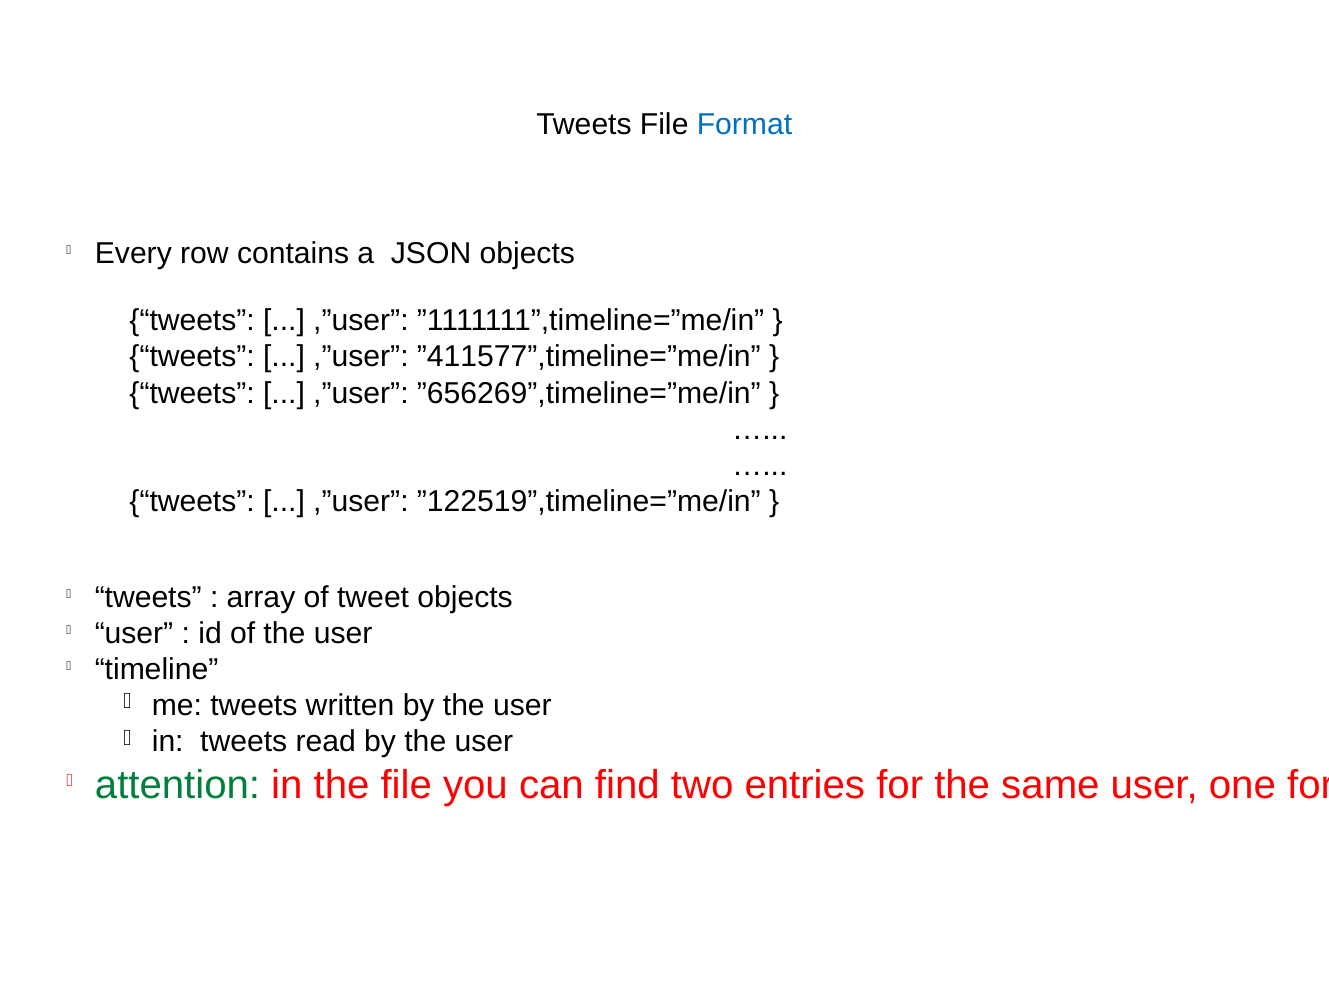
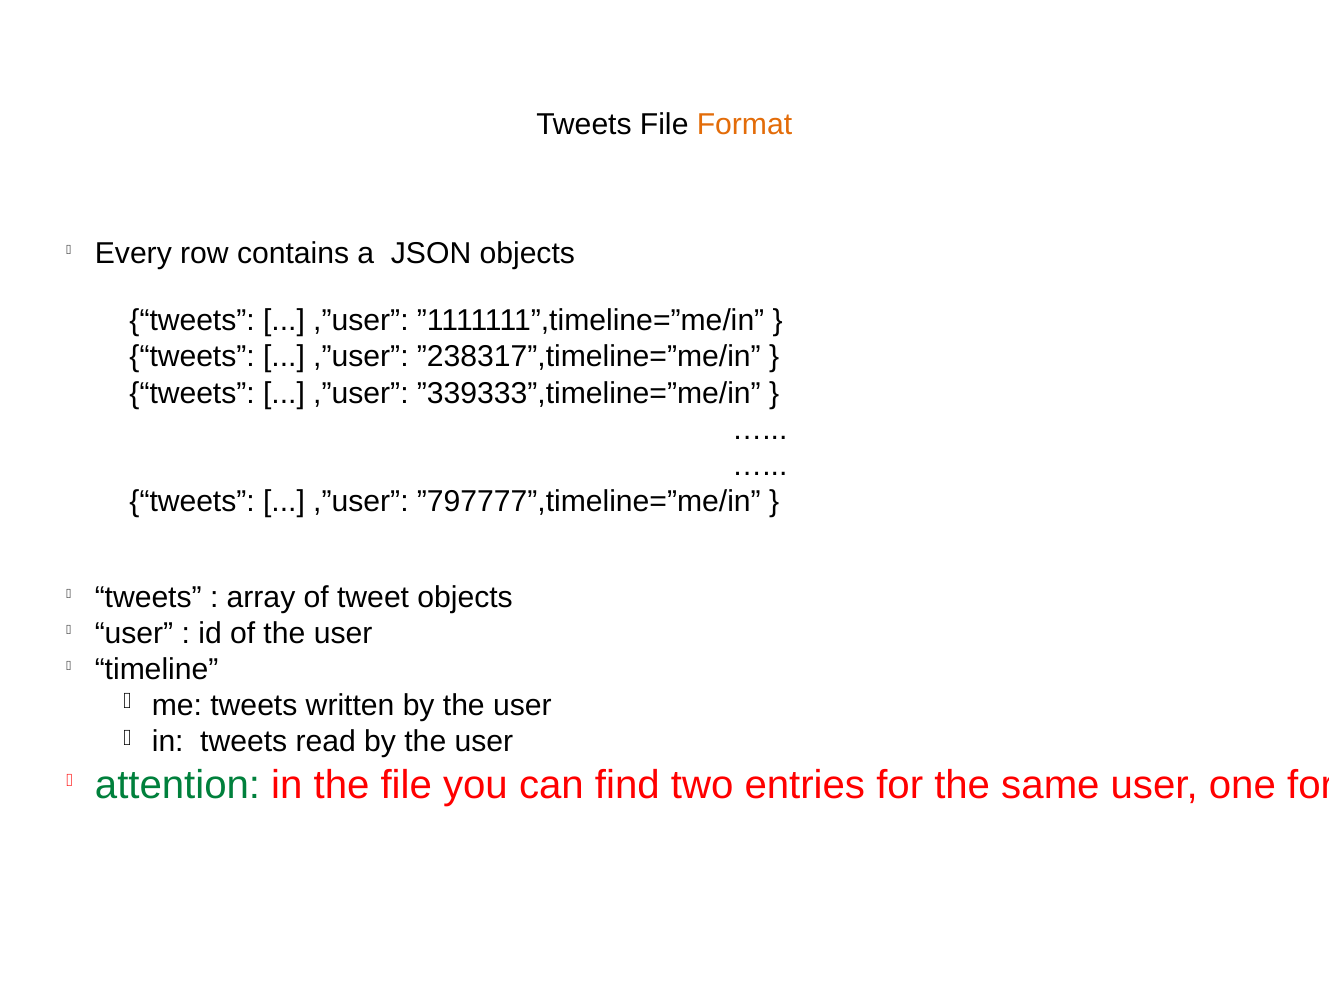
Format colour: blue -> orange (745, 125)
”411577”,timeline=”me/in: ”411577”,timeline=”me/in -> ”238317”,timeline=”me/in (589, 357)
”656269”,timeline=”me/in: ”656269”,timeline=”me/in -> ”339333”,timeline=”me/in (589, 393)
”122519”,timeline=”me/in: ”122519”,timeline=”me/in -> ”797777”,timeline=”me/in (589, 502)
